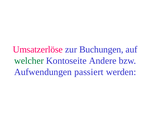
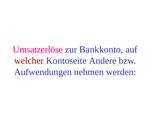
Buchungen: Buchungen -> Bankkonto (101, 49)
welcher colour: green -> red (29, 61)
passiert: passiert -> nehmen (89, 72)
